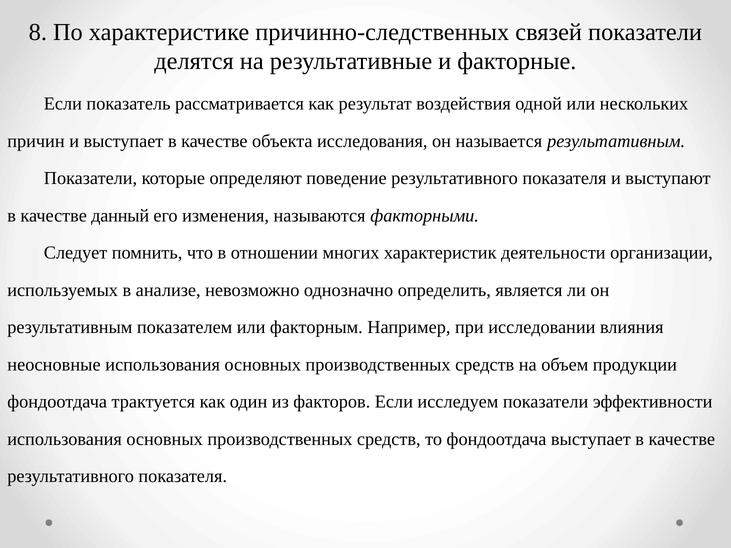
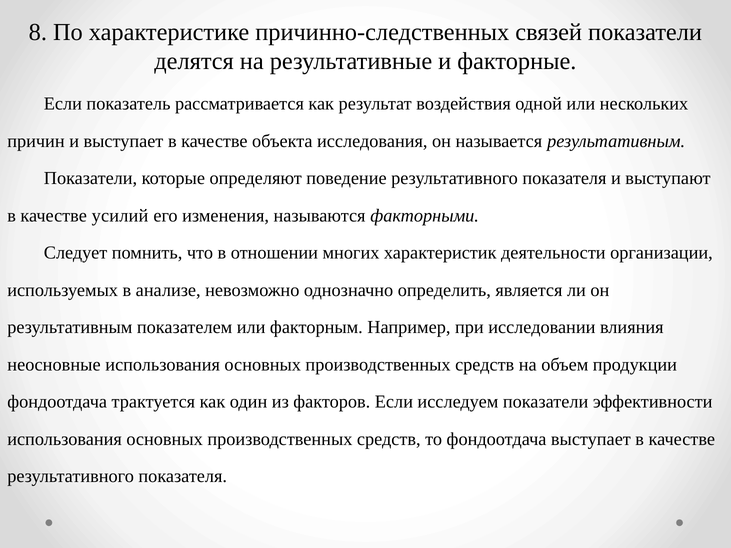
данный: данный -> усилий (120, 216)
